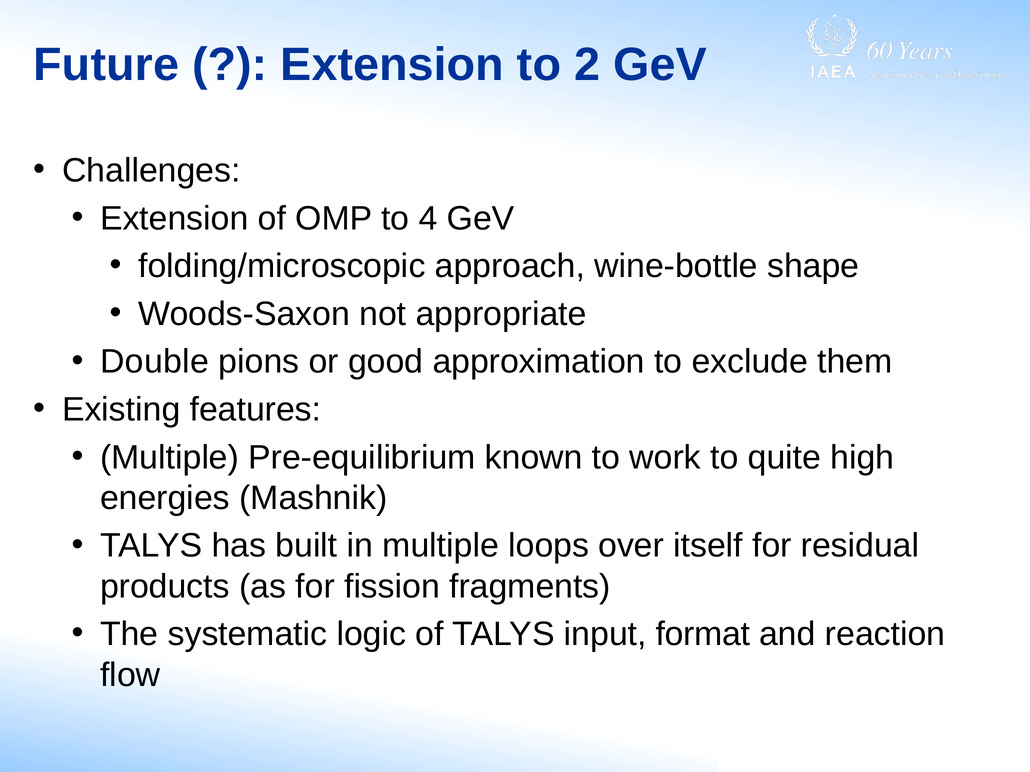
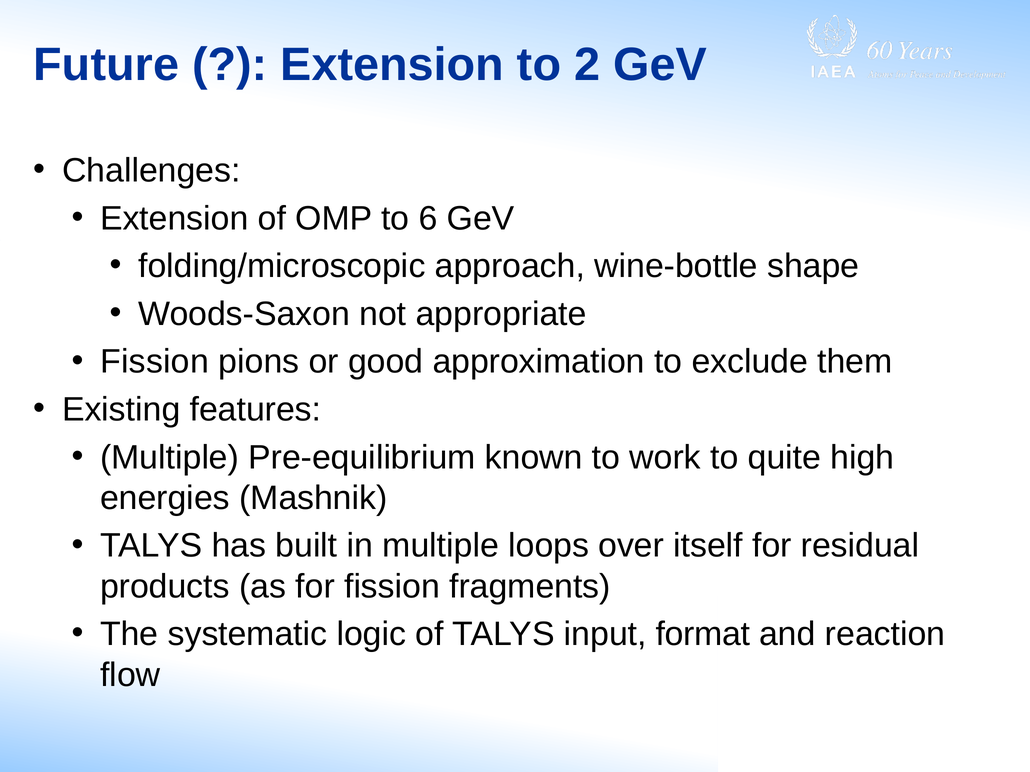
4: 4 -> 6 (428, 219)
Double: Double -> Fission (155, 362)
